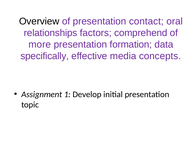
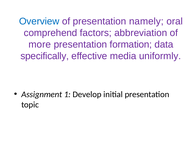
Overview colour: black -> blue (39, 21)
contact: contact -> namely (146, 21)
relationships: relationships -> comprehend (51, 33)
comprehend: comprehend -> abbreviation (141, 33)
concepts: concepts -> uniformly (160, 56)
